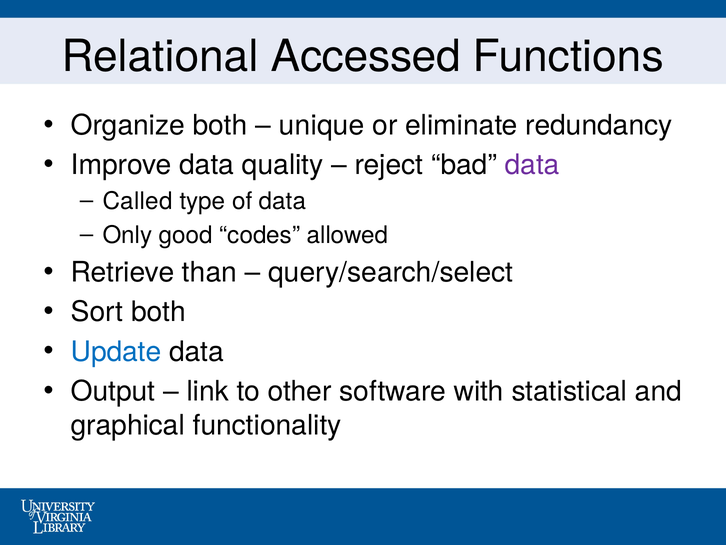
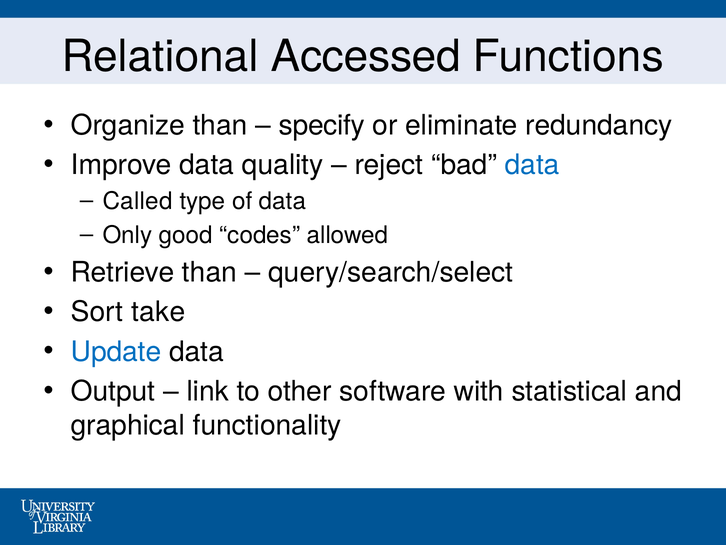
Organize both: both -> than (220, 125)
unique: unique -> specify (322, 125)
data colour: purple -> blue (532, 165)
Sort both: both -> take (158, 312)
